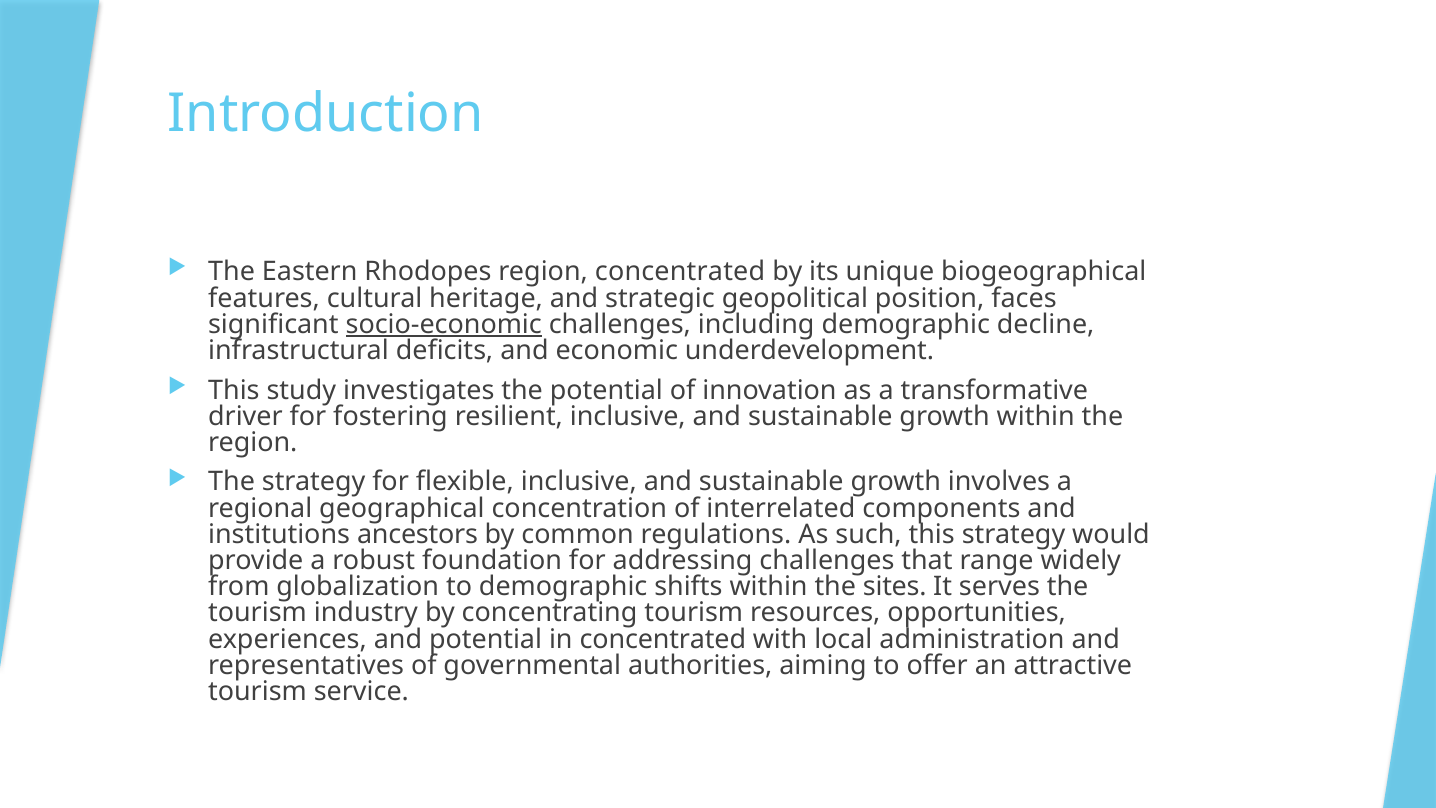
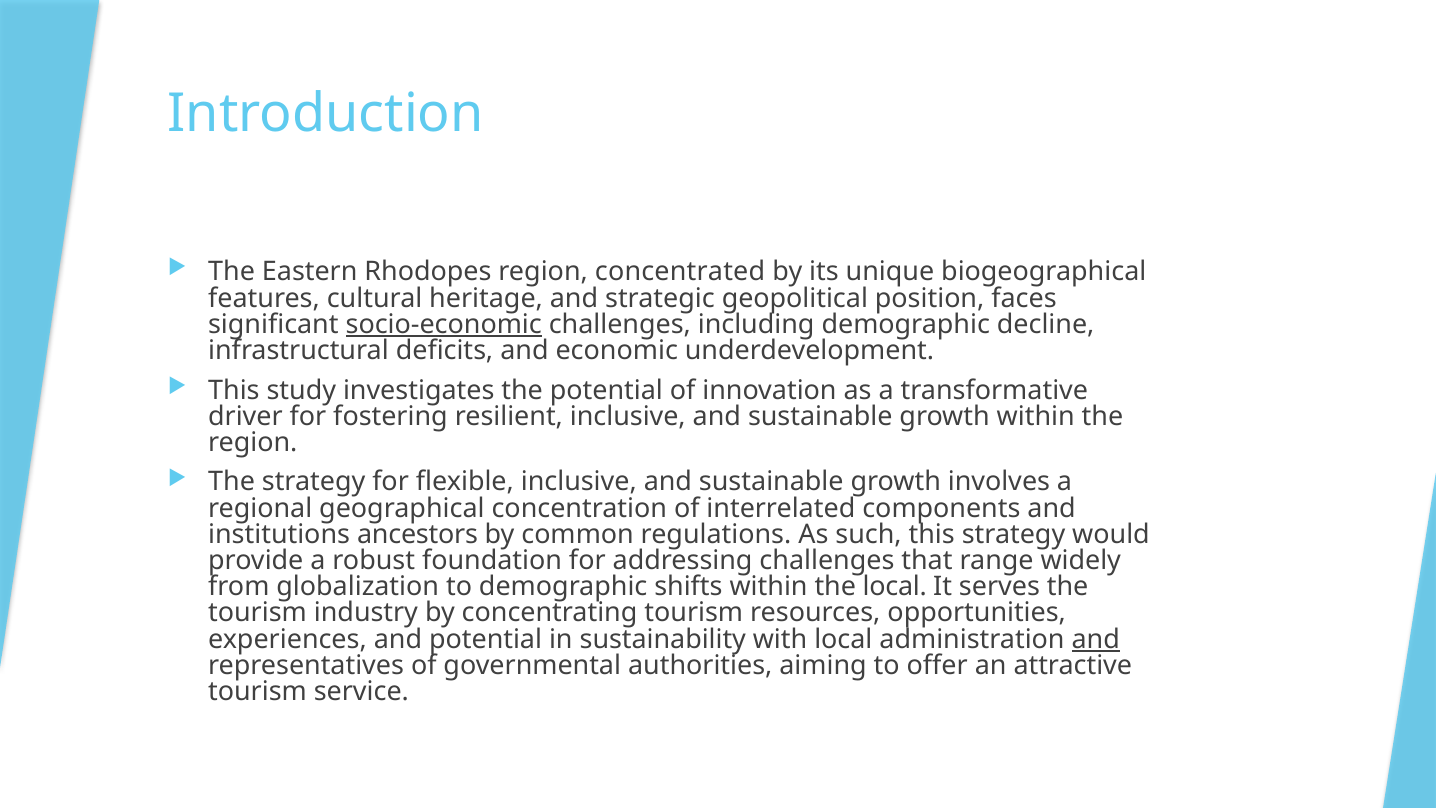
the sites: sites -> local (895, 587)
in concentrated: concentrated -> sustainability (663, 639)
and underline: none -> present (1096, 639)
